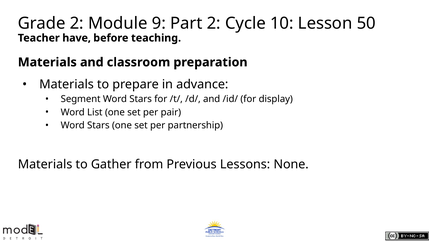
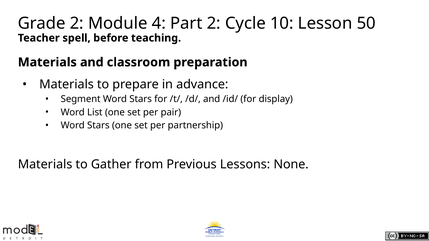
9: 9 -> 4 (159, 23)
have: have -> spell (77, 38)
